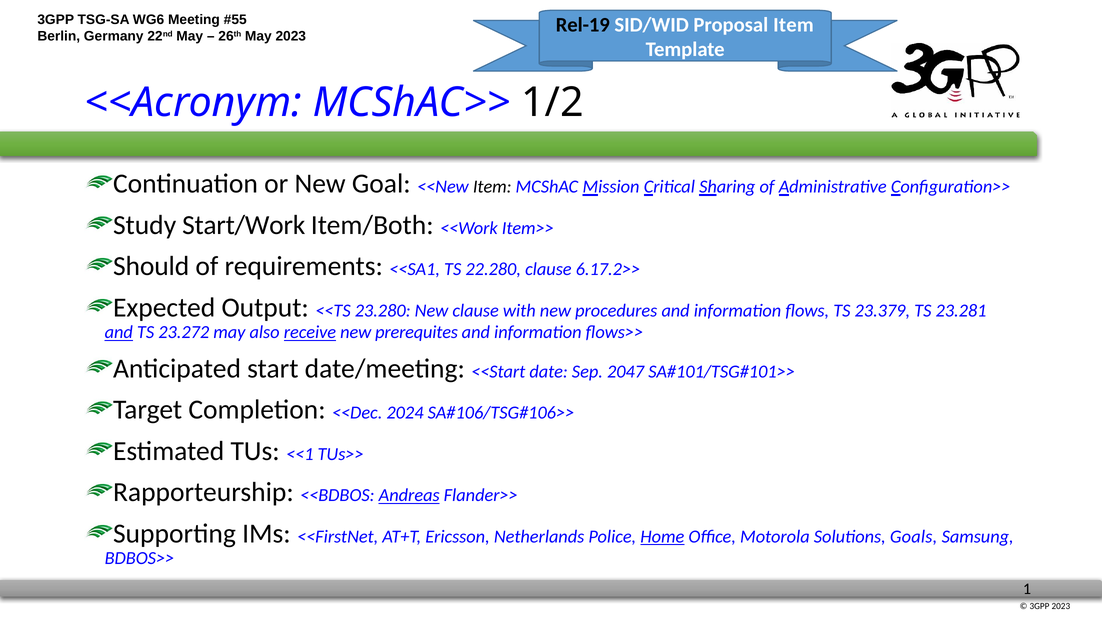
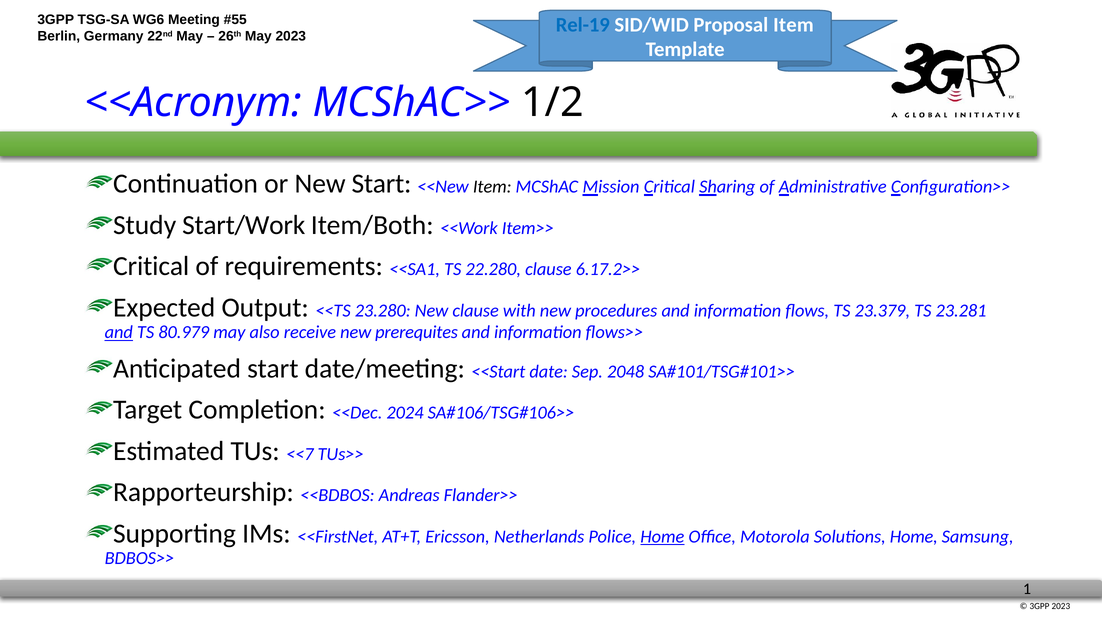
Rel-19 colour: black -> blue (583, 25)
New Goal: Goal -> Start (381, 184)
Should: Should -> Critical (151, 266)
23.272: 23.272 -> 80.979 (184, 332)
receive underline: present -> none (310, 332)
2047: 2047 -> 2048 (626, 372)
<<1: <<1 -> <<7 (300, 454)
Andreas underline: present -> none (409, 495)
Solutions Goals: Goals -> Home (914, 537)
